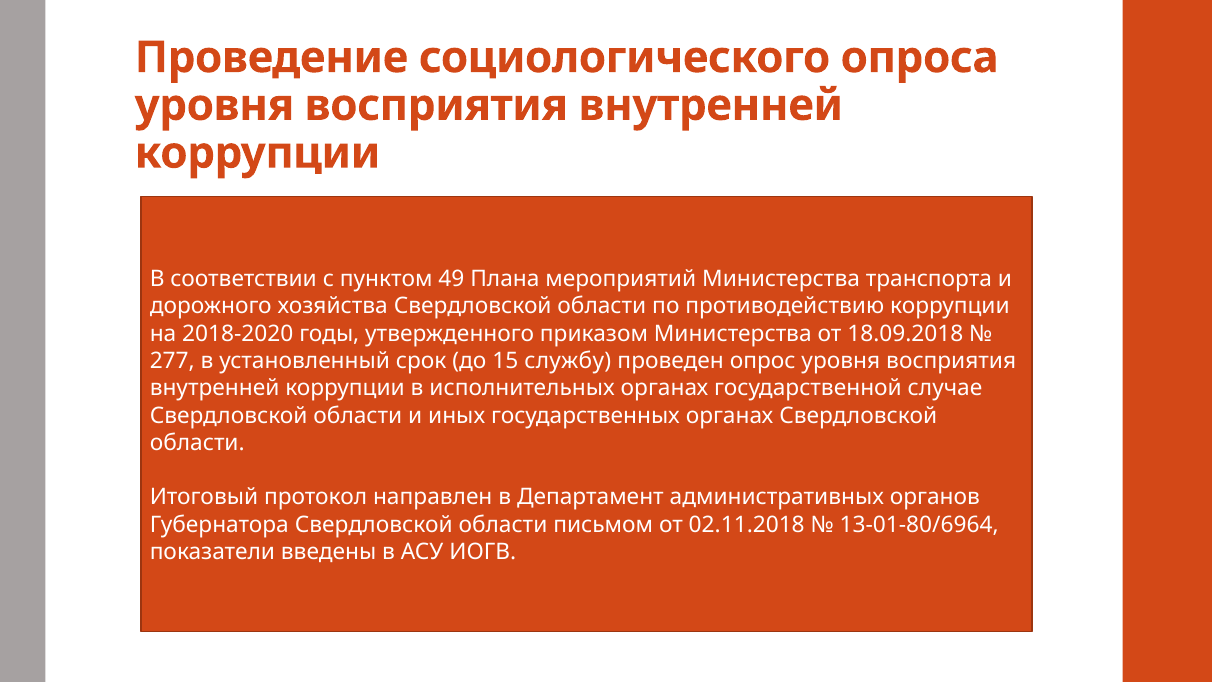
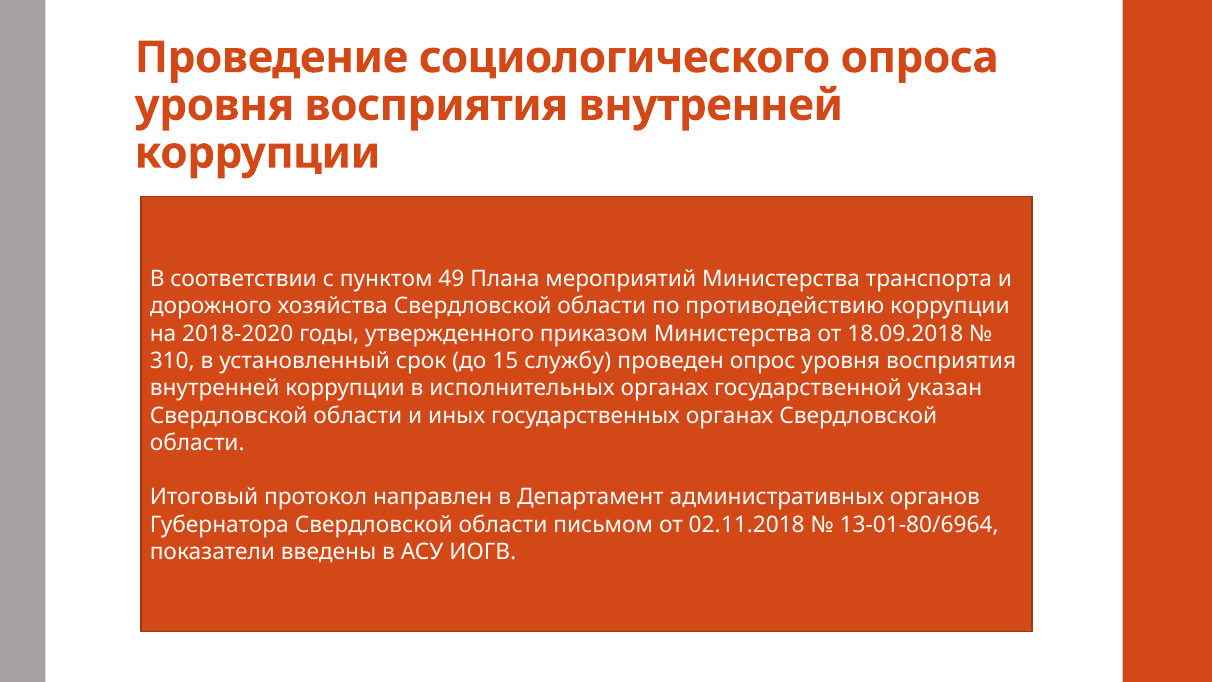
277: 277 -> 310 (172, 361)
случае: случае -> указан (945, 388)
